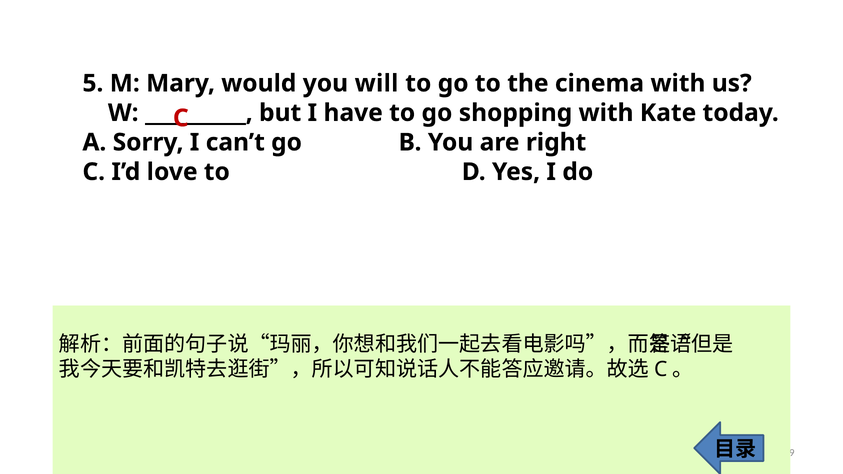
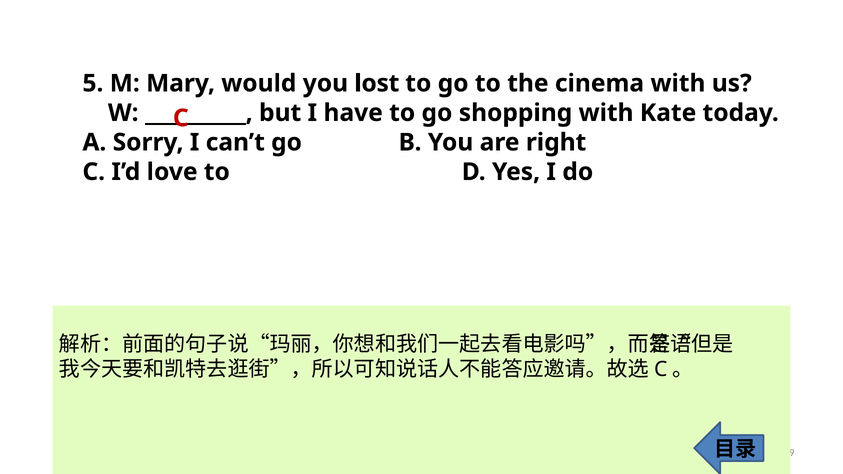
will: will -> lost (377, 83)
